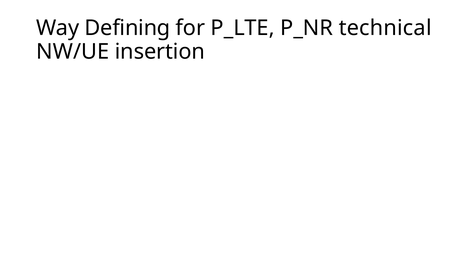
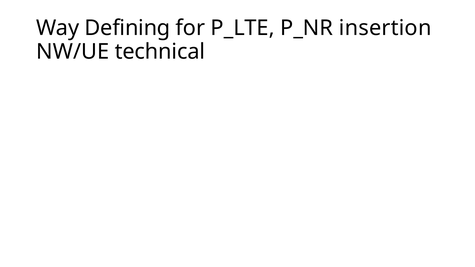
technical: technical -> insertion (385, 28)
insertion: insertion -> technical (160, 52)
